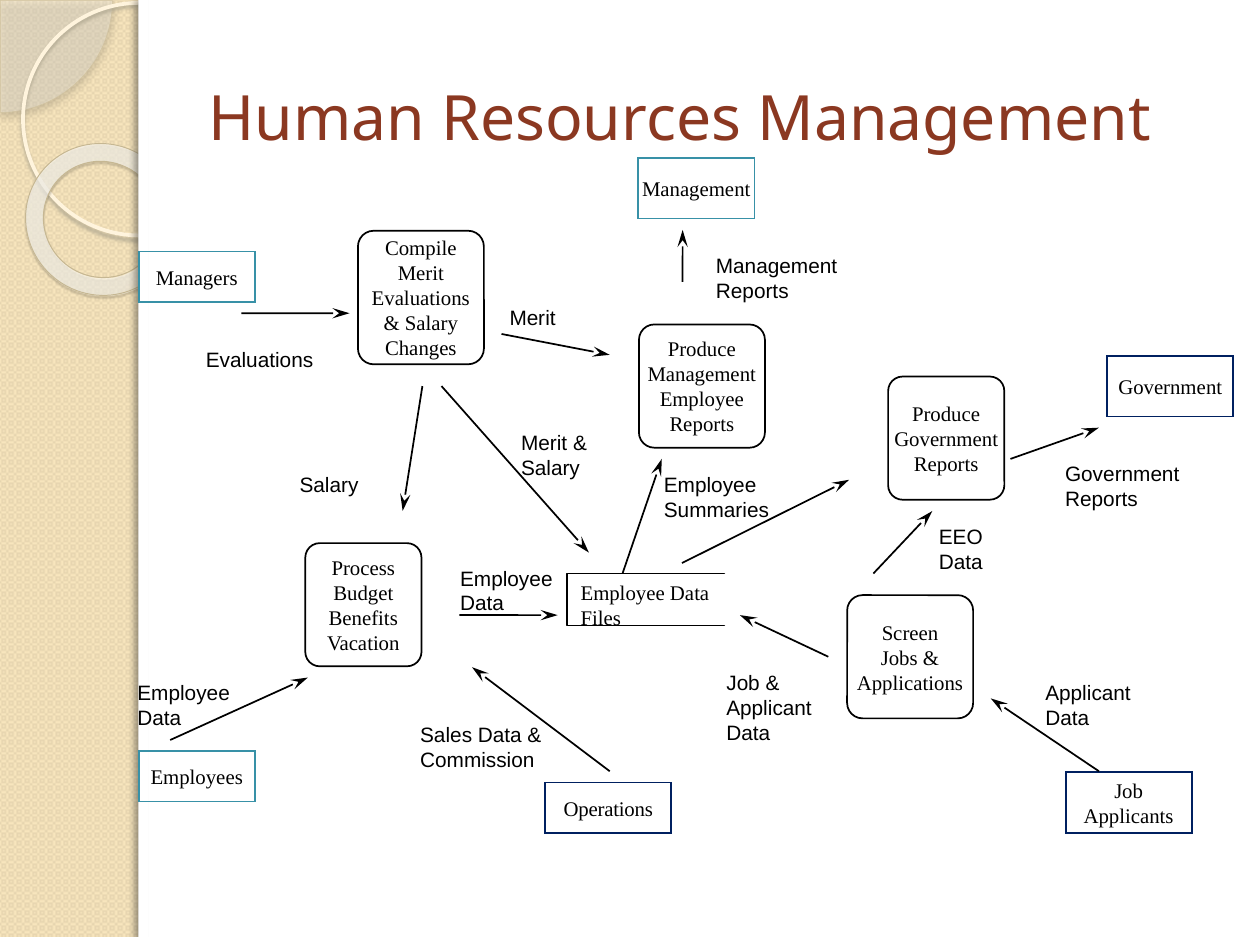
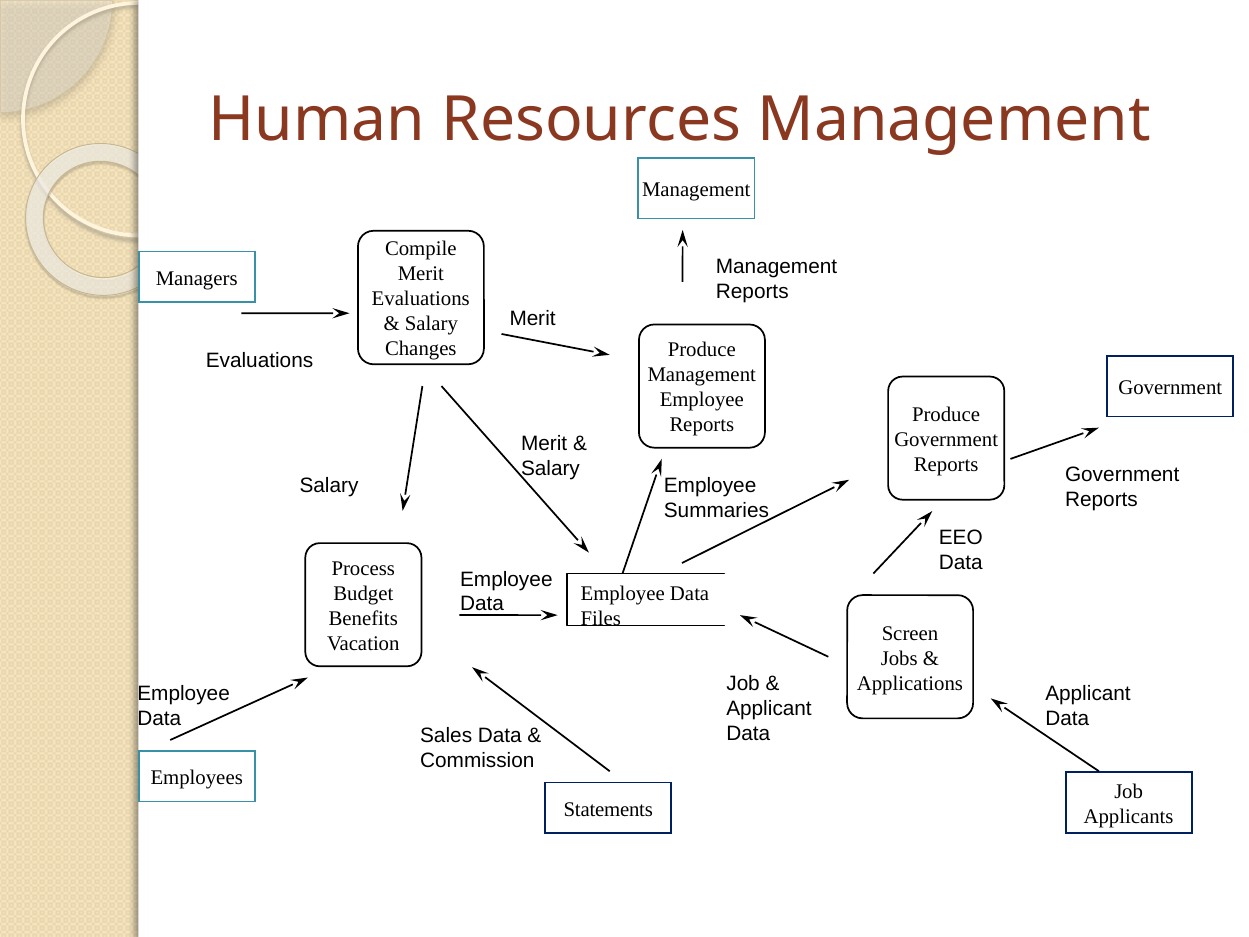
Operations: Operations -> Statements (608, 809)
